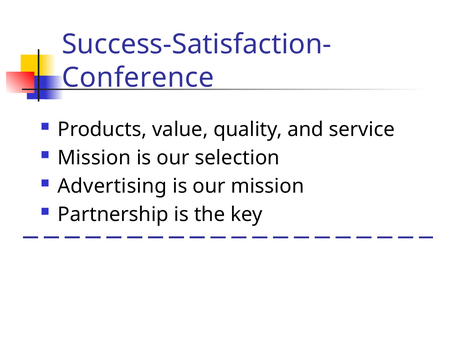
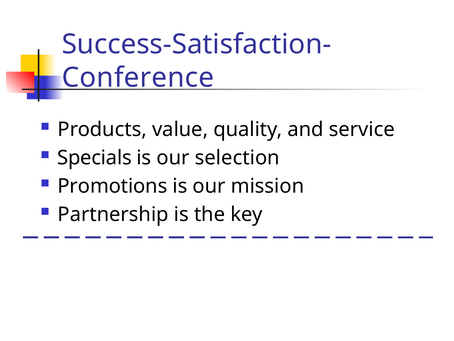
Mission: Mission -> Specials (94, 158)
Advertising: Advertising -> Promotions (112, 186)
